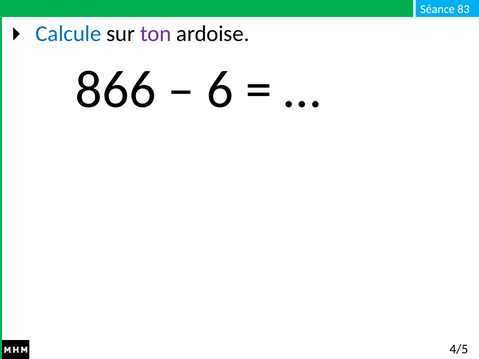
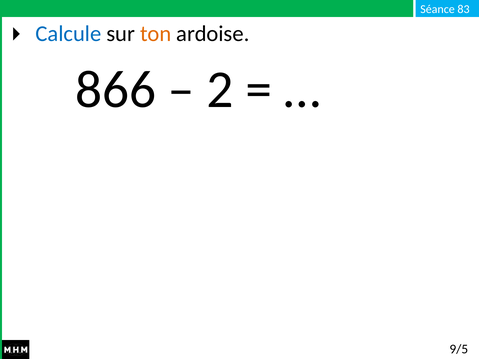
ton colour: purple -> orange (156, 34)
6: 6 -> 2 (220, 90)
4/5: 4/5 -> 9/5 (459, 349)
